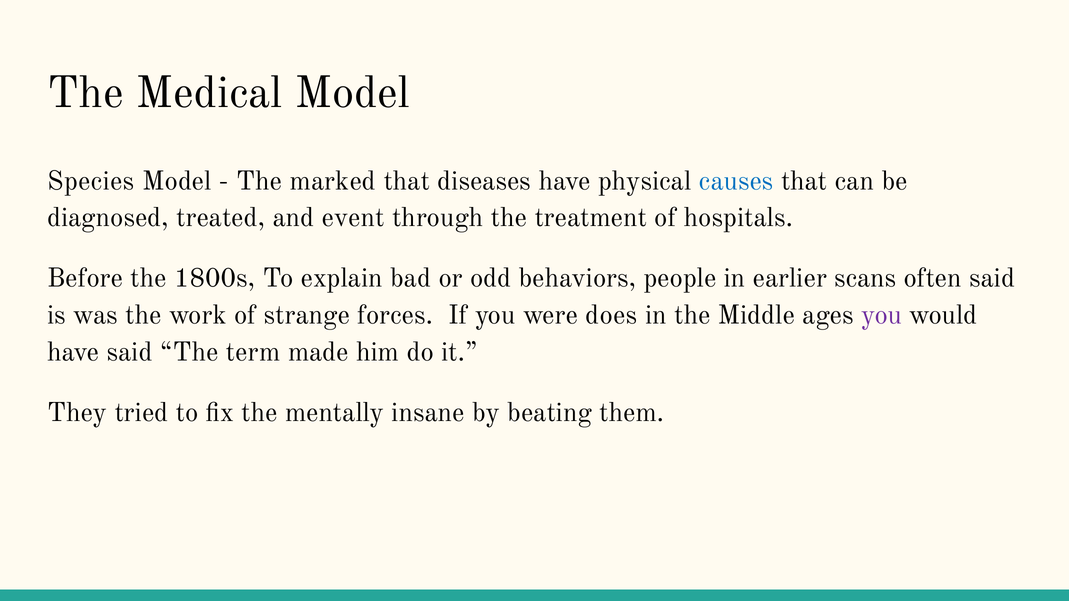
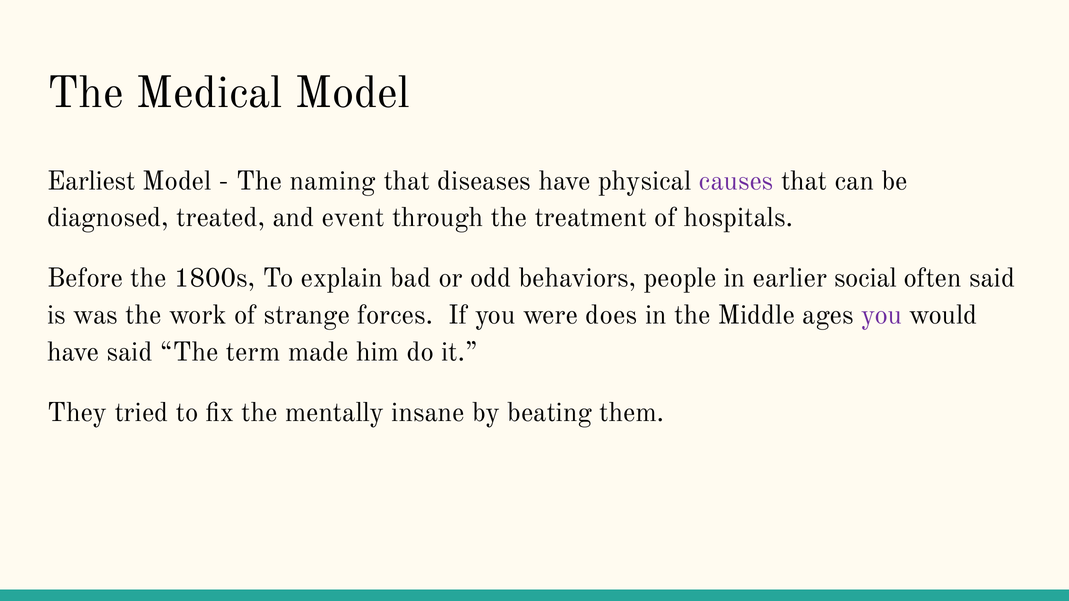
Species: Species -> Earliest (91, 181)
marked: marked -> naming (333, 181)
causes colour: blue -> purple (736, 181)
scans: scans -> social (865, 278)
